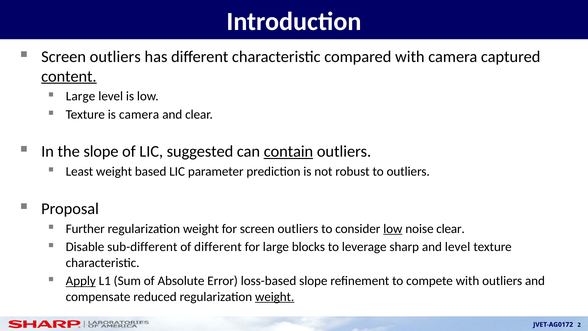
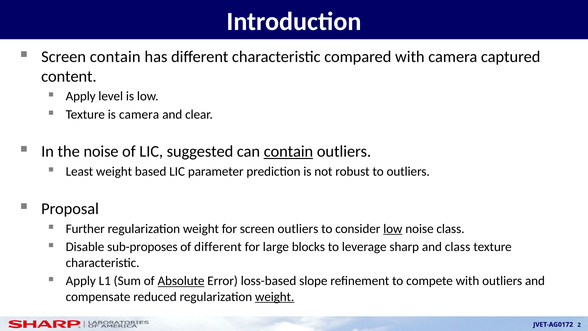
outliers: outliers -> contain (115, 57)
content underline: present -> none (69, 76)
Large: Large -> Apply (81, 96)
the slope: slope -> noise (101, 151)
noise clear: clear -> class (450, 229)
sub-different: sub-different -> sub-proposes (142, 247)
and level: level -> class (458, 247)
Apply underline: present -> none (81, 281)
Absolute underline: none -> present (181, 281)
